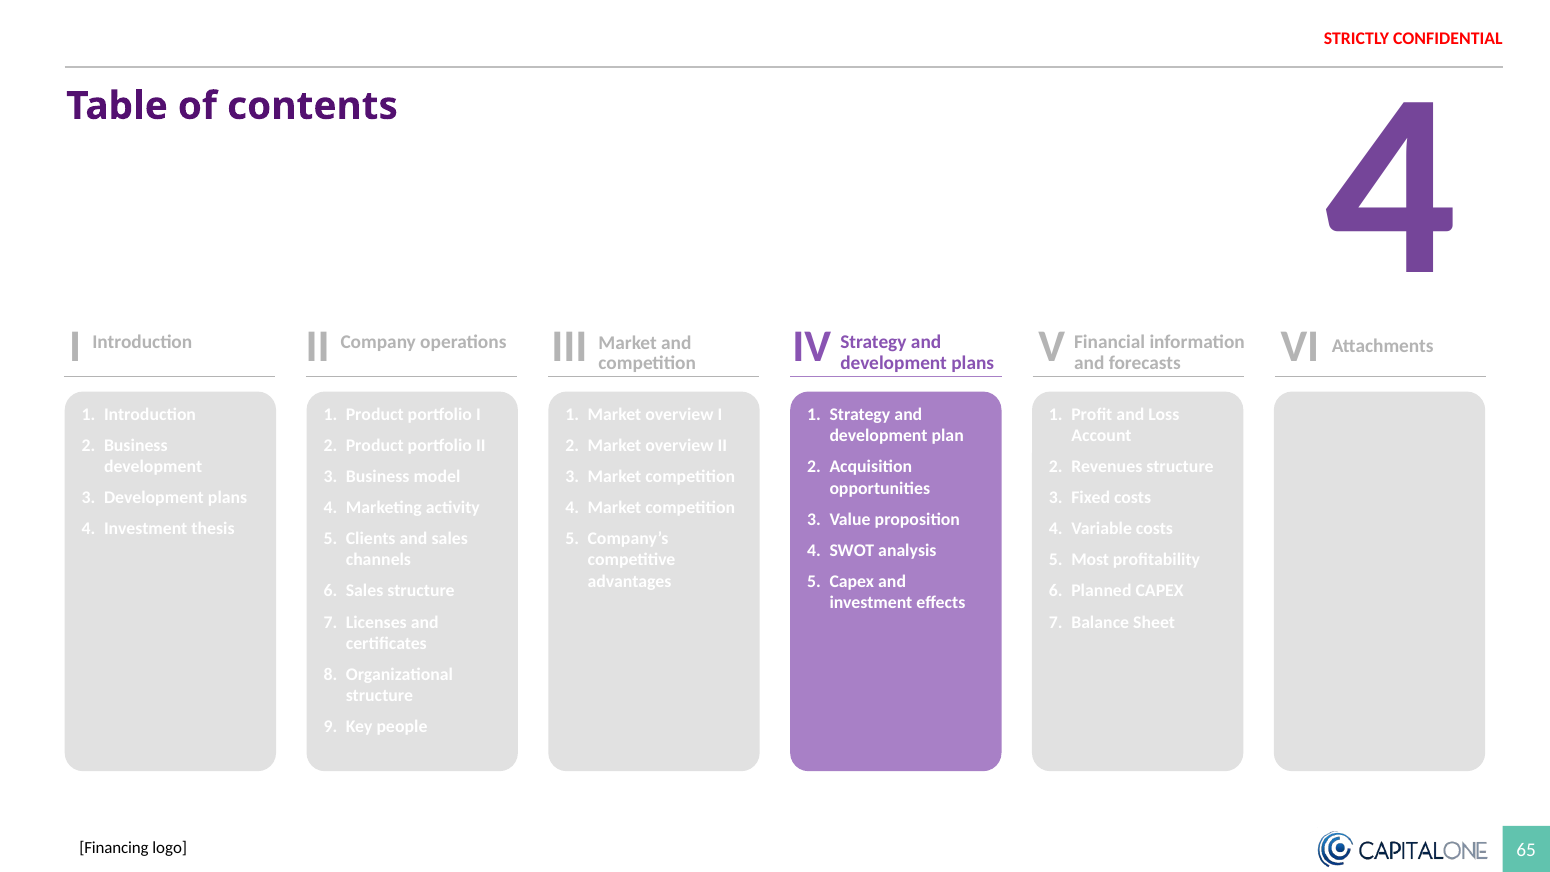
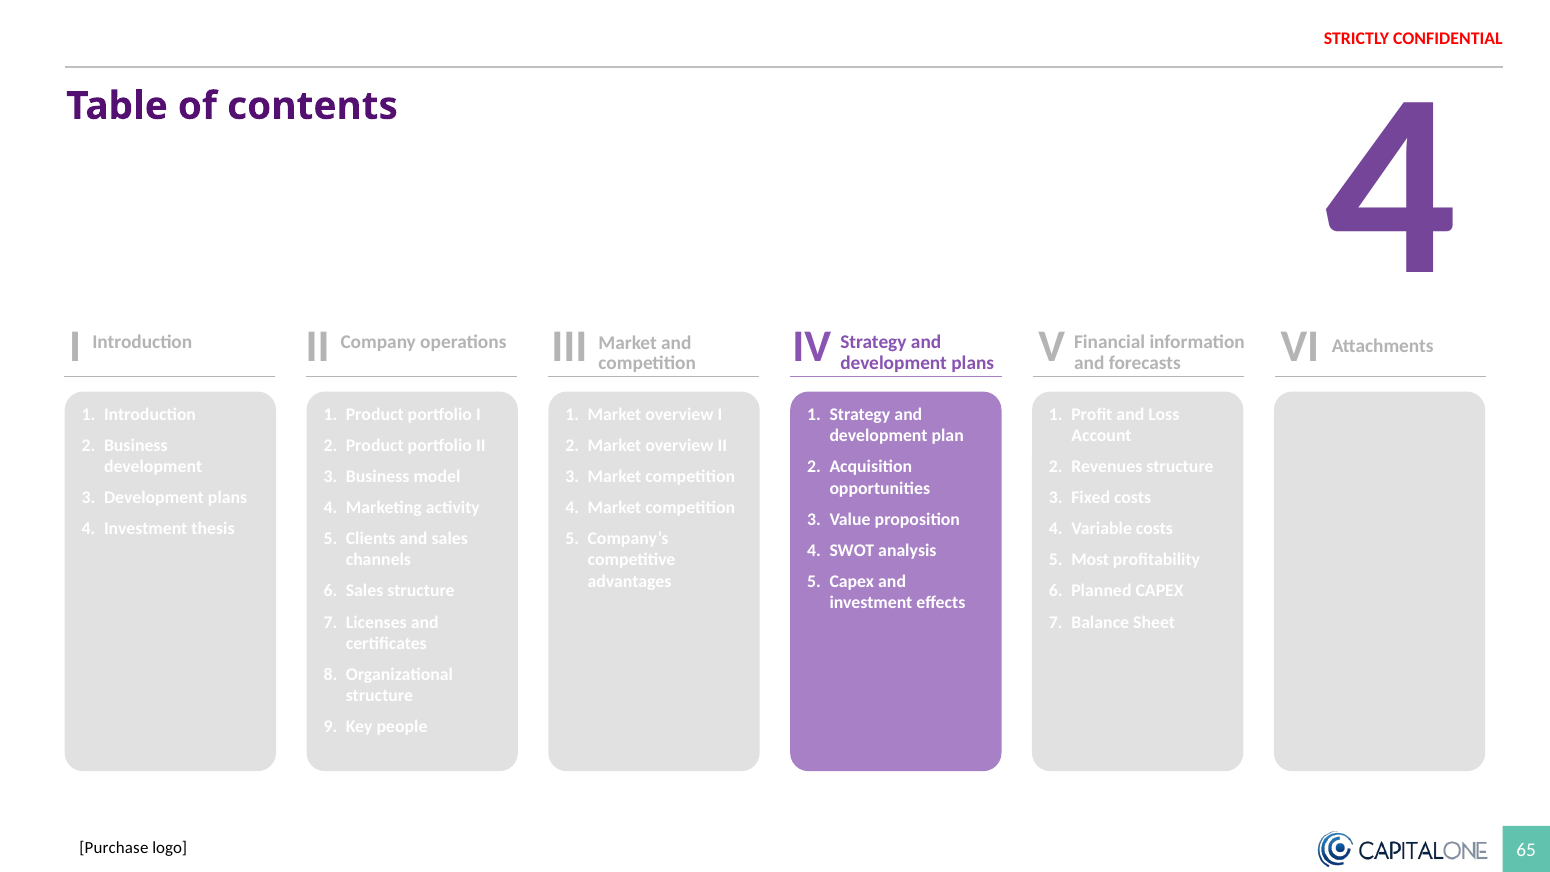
Financing: Financing -> Purchase (114, 848)
